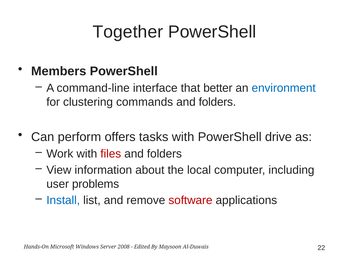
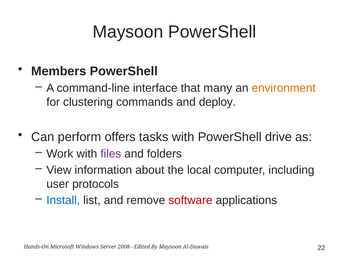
Together: Together -> Maysoon (128, 32)
better: better -> many (218, 88)
environment colour: blue -> orange (284, 88)
commands and folders: folders -> deploy (217, 102)
files colour: red -> purple (111, 154)
problems: problems -> protocols (96, 184)
